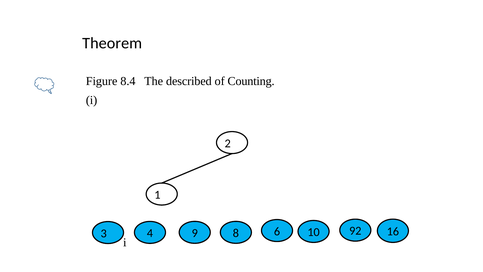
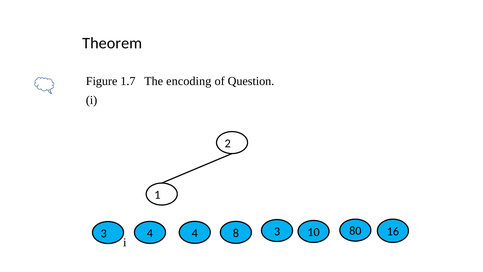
8.4: 8.4 -> 1.7 (128, 81)
described: described -> encoding (189, 81)
Counting: Counting -> Question (251, 81)
4 9: 9 -> 4 (195, 233)
8 6: 6 -> 3 (277, 231)
92: 92 -> 80 (355, 231)
